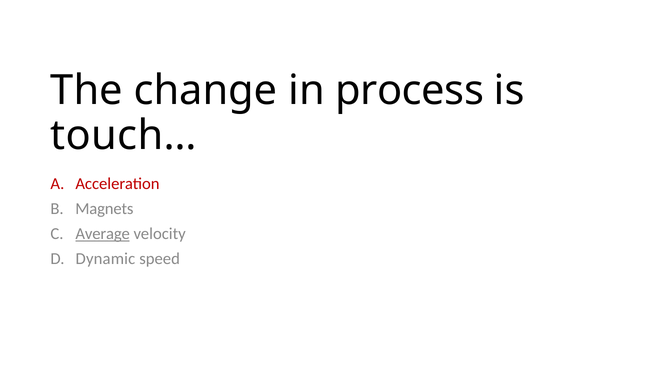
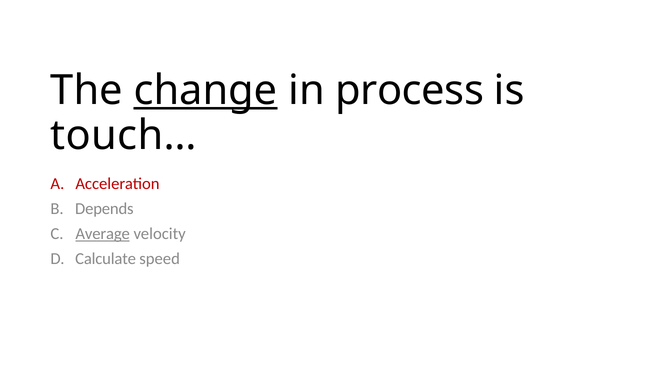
change underline: none -> present (206, 90)
Magnets: Magnets -> Depends (104, 209)
Dynamic: Dynamic -> Calculate (106, 259)
